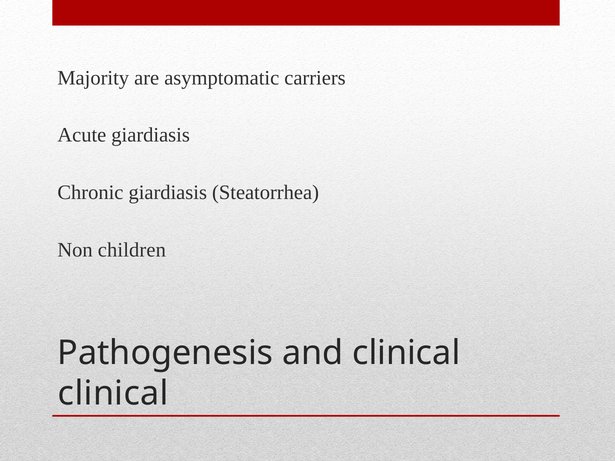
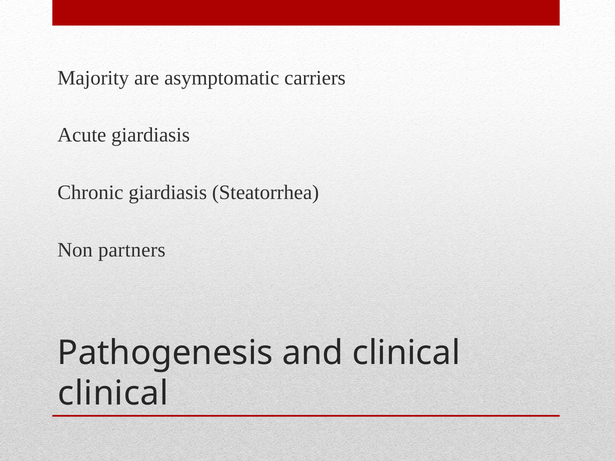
children: children -> partners (132, 250)
